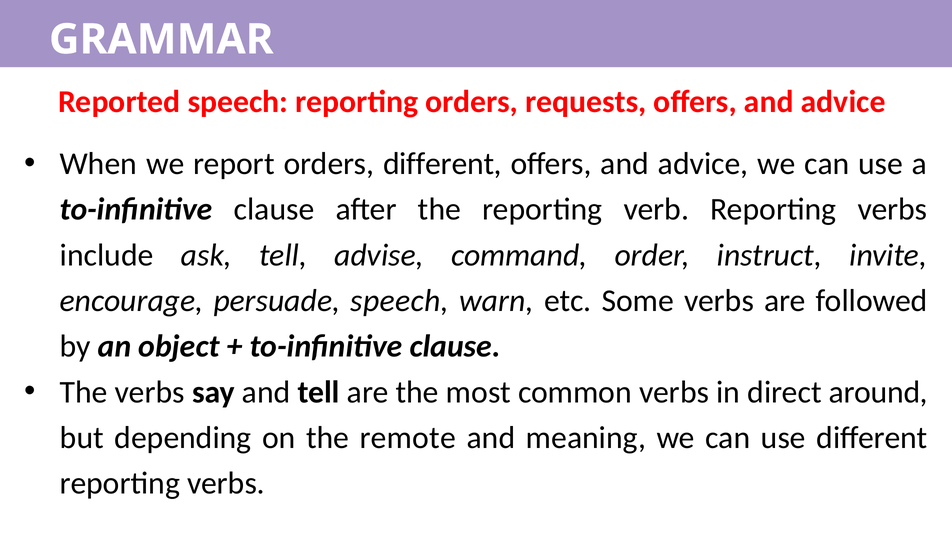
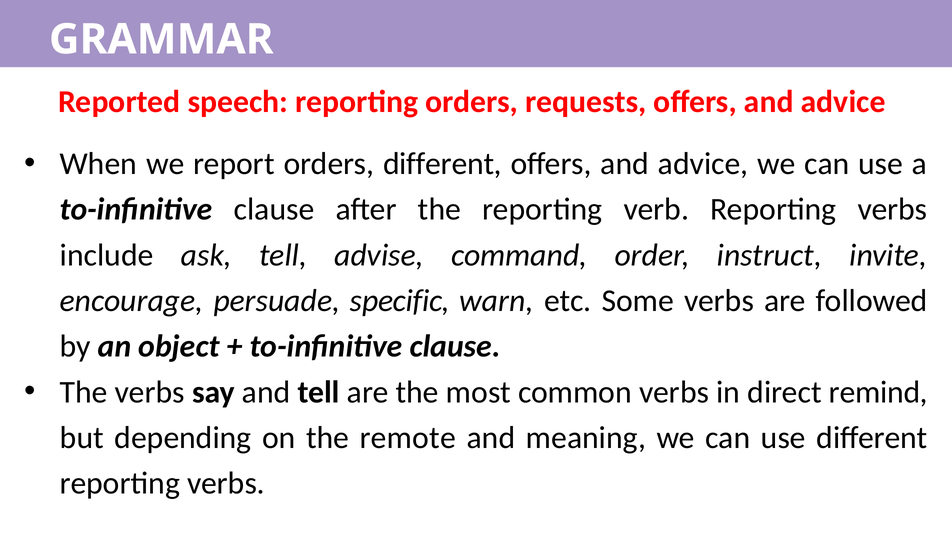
persuade speech: speech -> specific (400, 301)
around: around -> remind (878, 392)
